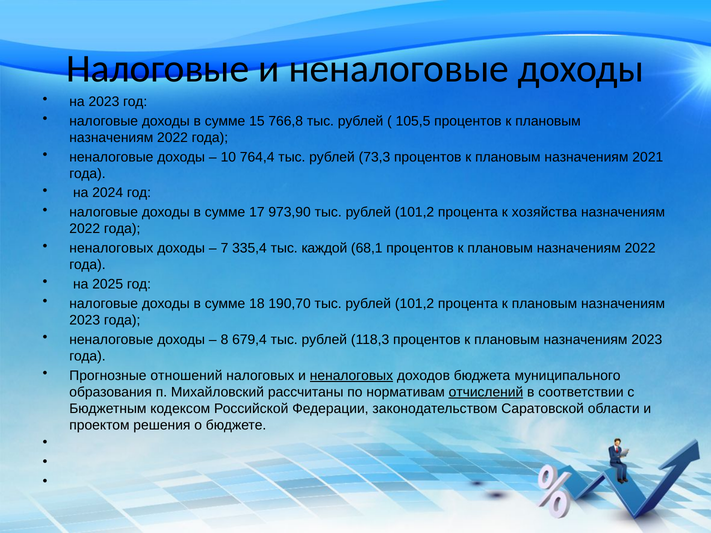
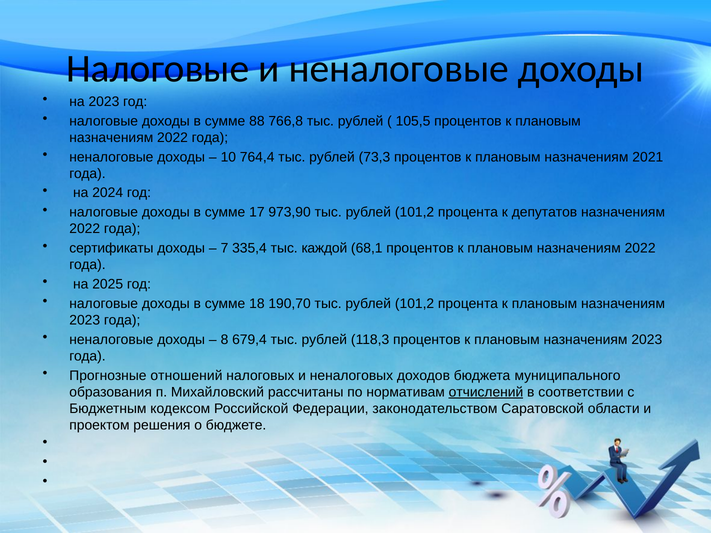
15: 15 -> 88 (257, 121)
хозяйства: хозяйства -> депутатов (544, 212)
неналоговых: неналоговых -> сертификаты (111, 248)
неналоговых underline: present -> none (351, 376)
